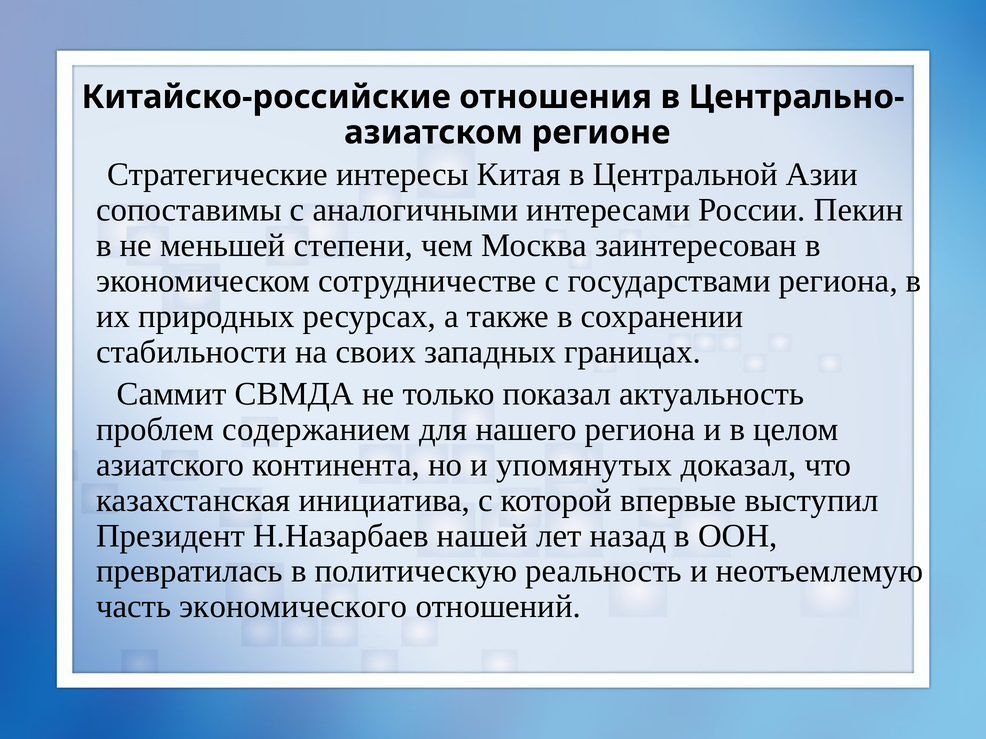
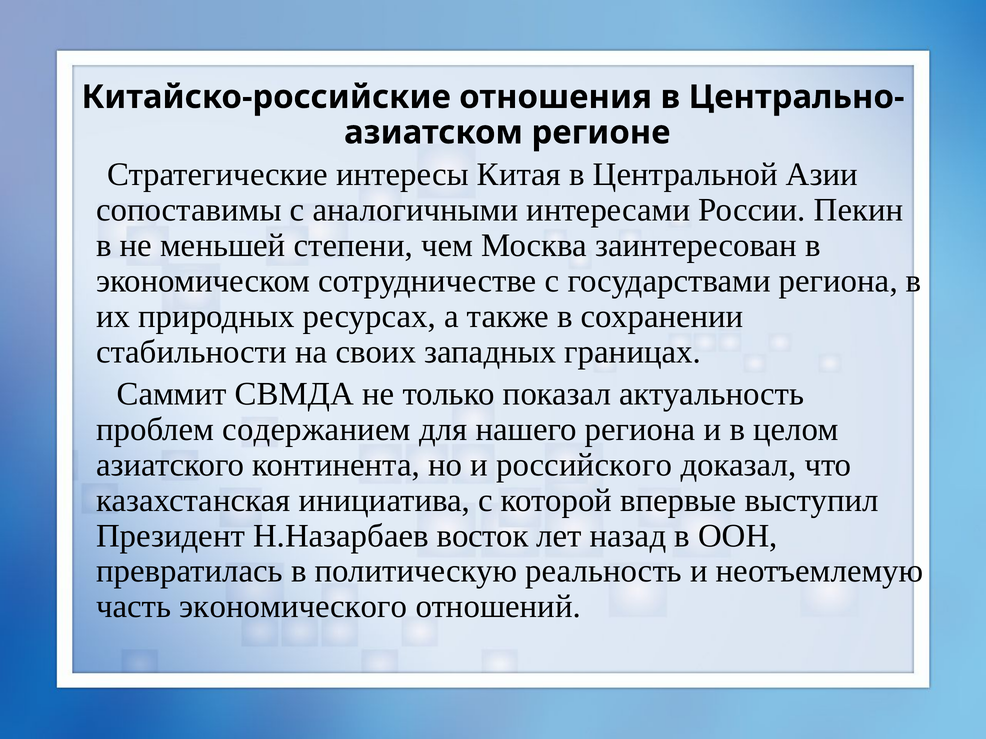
упомянутых: упомянутых -> российского (584, 465)
нашей: нашей -> восток (483, 536)
